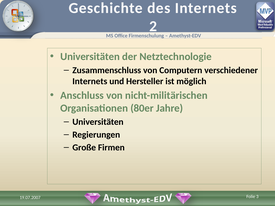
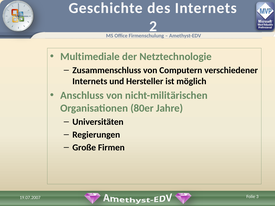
Universitäten: Universitäten -> Multimediale (90, 57)
